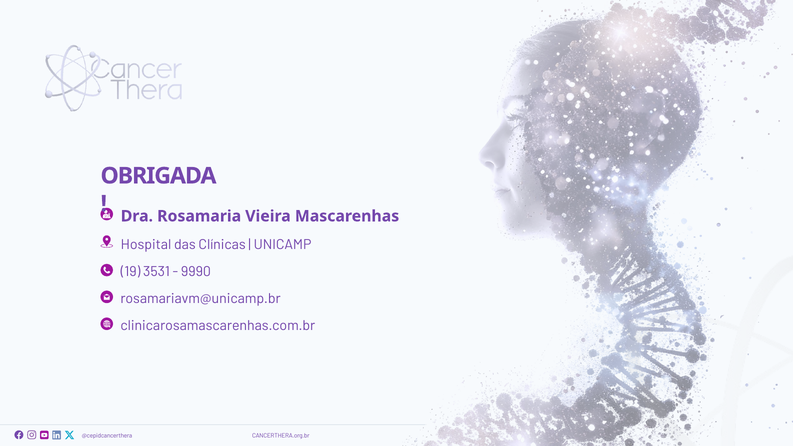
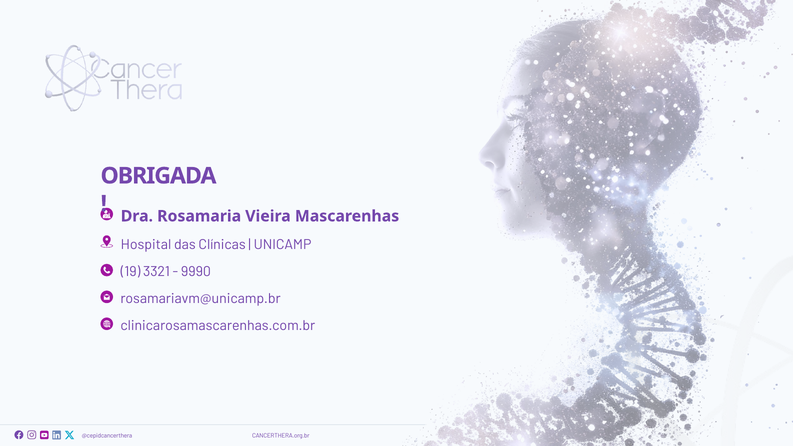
3531: 3531 -> 3321 (157, 272)
